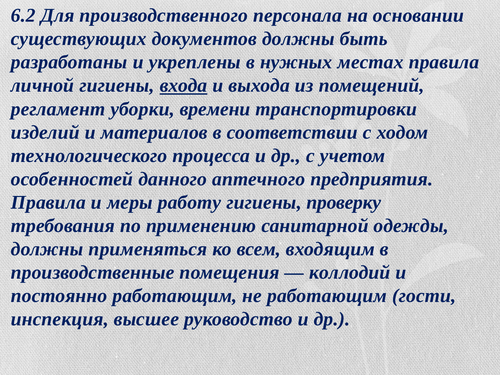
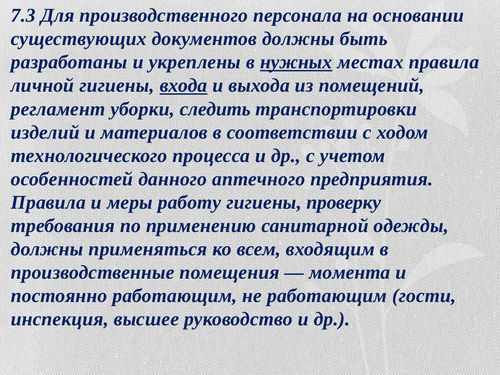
6.2: 6.2 -> 7.3 (23, 16)
нужных underline: none -> present (296, 62)
времени: времени -> следить (215, 109)
коллодий: коллодий -> момента (350, 272)
